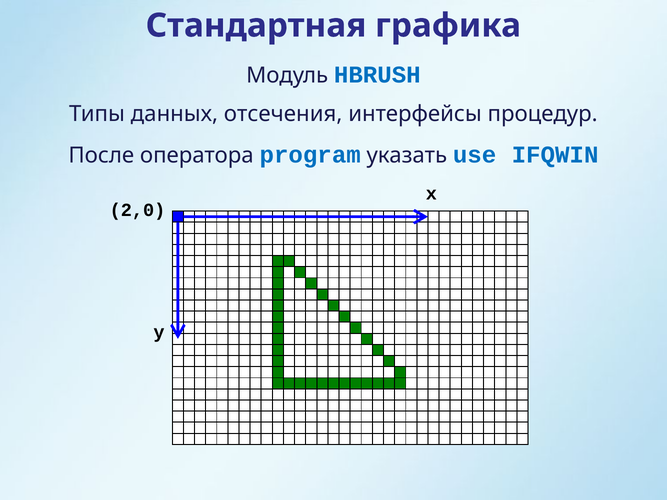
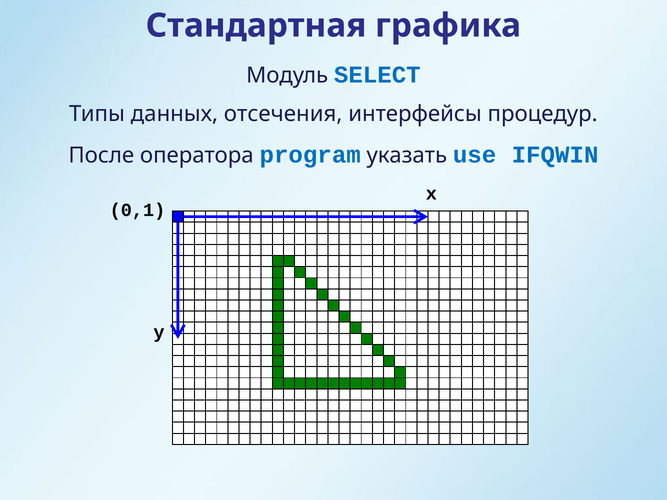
HBRUSH: HBRUSH -> SELECT (377, 75)
2,0: 2,0 -> 0,1 (137, 210)
